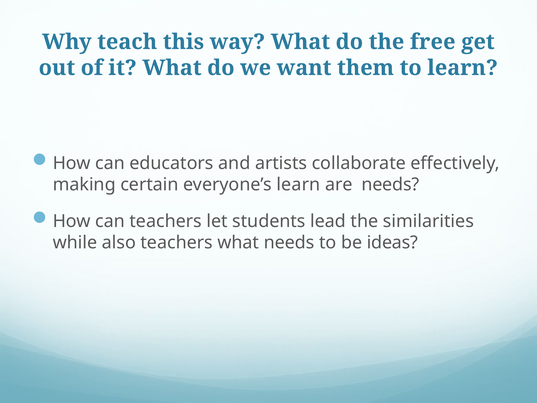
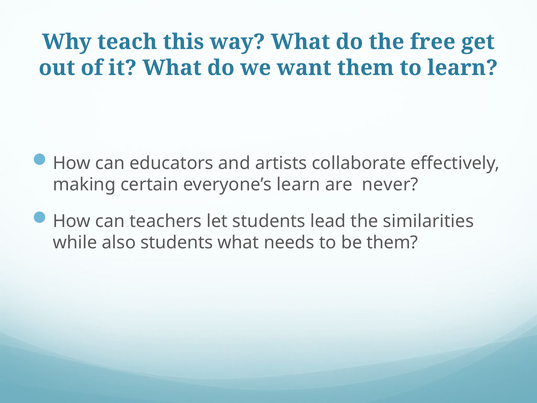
are needs: needs -> never (390, 185)
also teachers: teachers -> students (177, 242)
be ideas: ideas -> them (392, 242)
